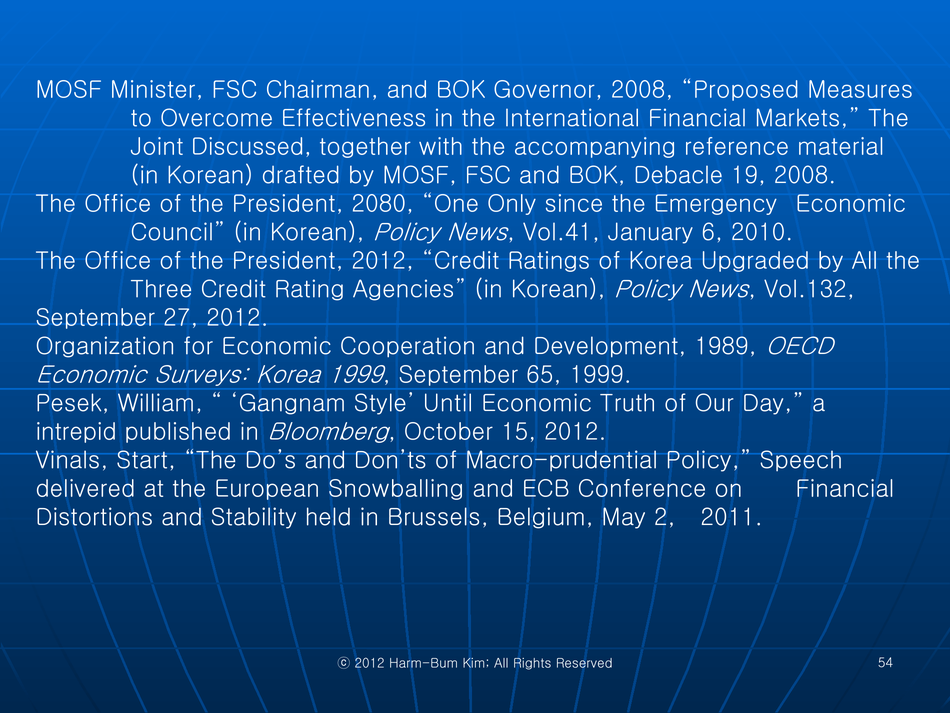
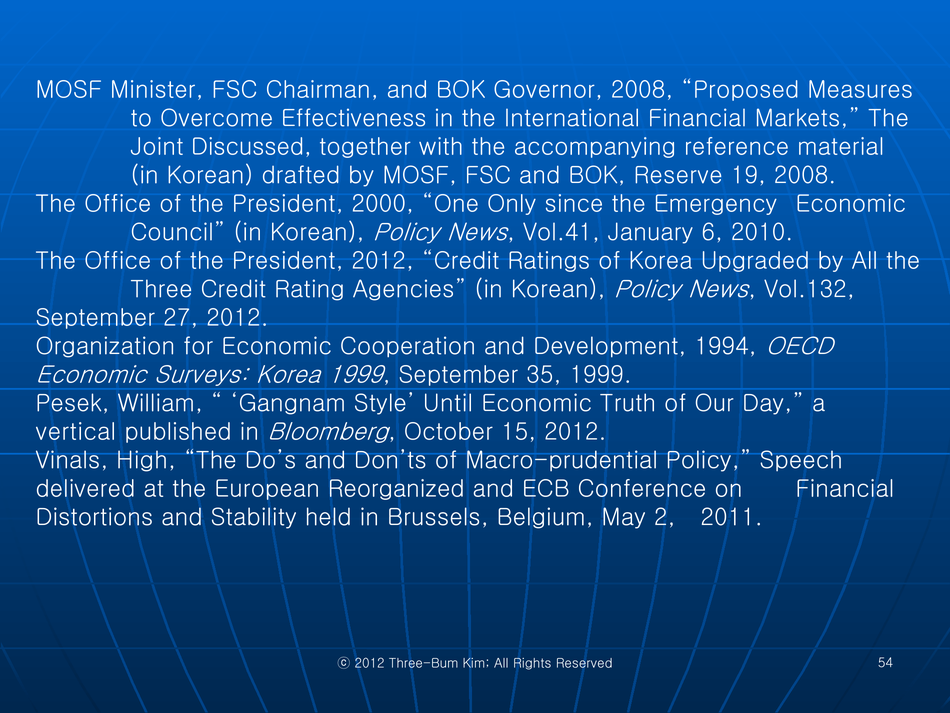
Debacle: Debacle -> Reserve (678, 175)
2080: 2080 -> 2000 (383, 204)
1989: 1989 -> 1994 (725, 346)
65: 65 -> 35 (544, 375)
intrepid: intrepid -> vertical (76, 432)
Start: Start -> High (146, 460)
Snowballing: Snowballing -> Reorganized (396, 489)
Harm-Bum: Harm-Bum -> Three-Bum (424, 663)
